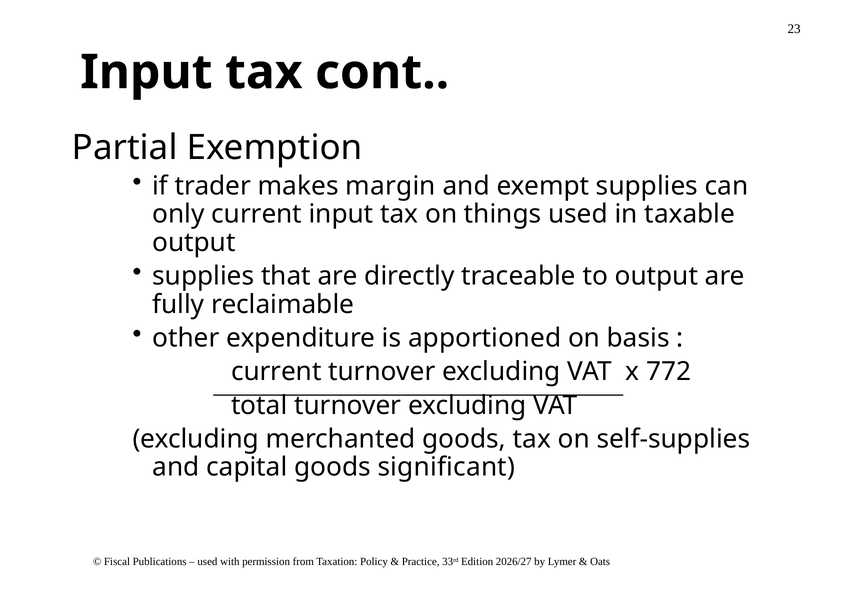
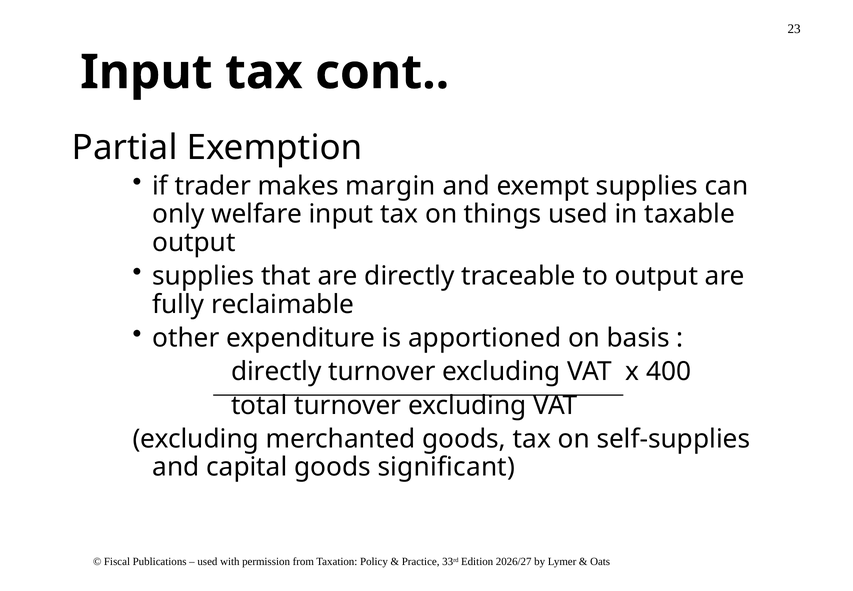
only current: current -> welfare (257, 214)
current: current -> directly (276, 371)
772: 772 -> 400 (669, 371)
